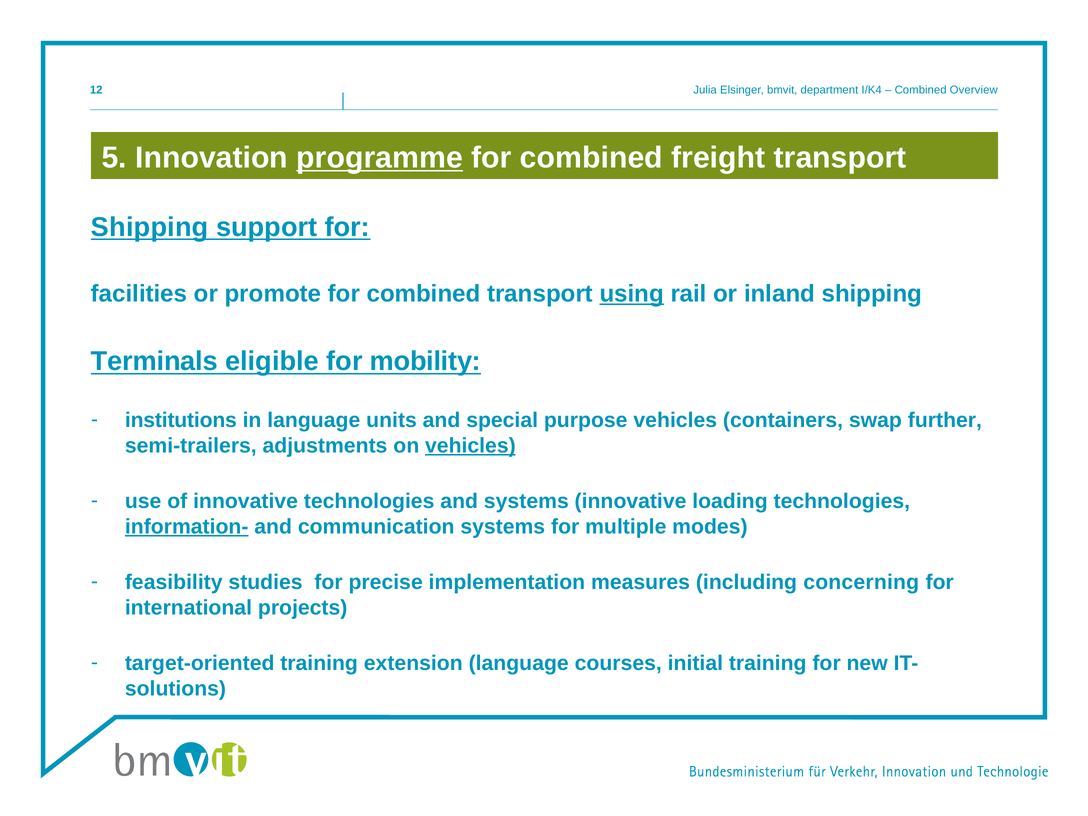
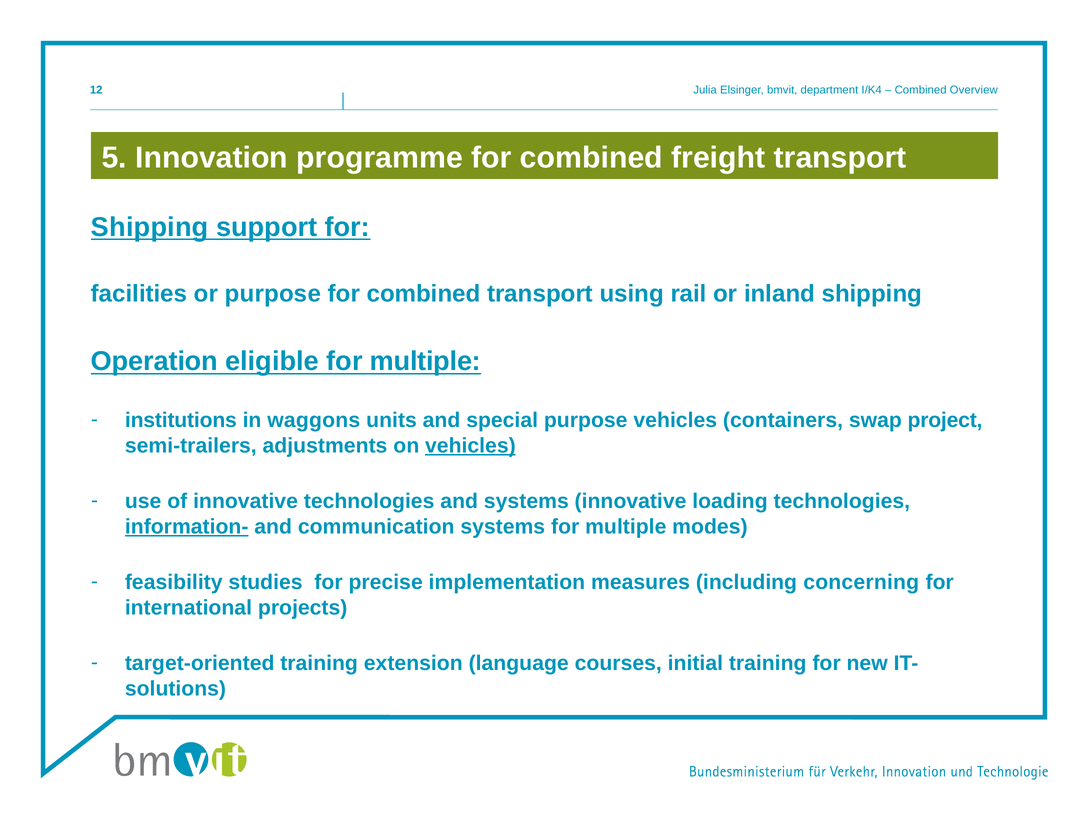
programme underline: present -> none (380, 158)
or promote: promote -> purpose (273, 294)
using underline: present -> none (632, 294)
Terminals: Terminals -> Operation (154, 362)
eligible for mobility: mobility -> multiple (425, 362)
in language: language -> waggons (314, 420)
further: further -> project (945, 420)
